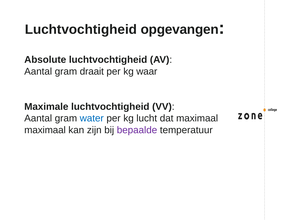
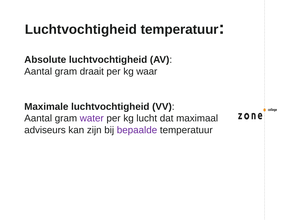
Luchtvochtigheid opgevangen: opgevangen -> temperatuur (180, 30)
water colour: blue -> purple (92, 119)
maximaal: maximaal -> adviseurs (45, 130)
